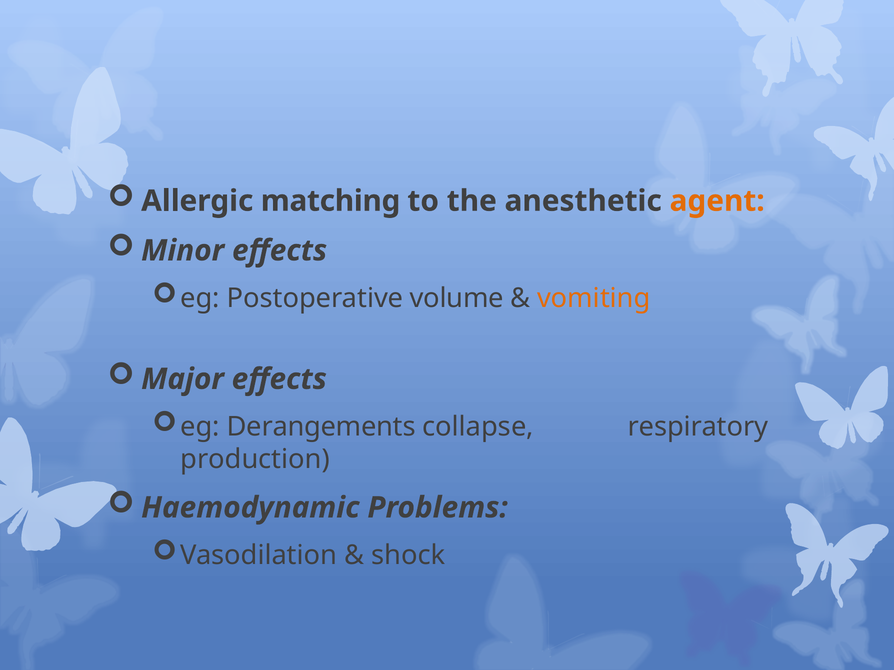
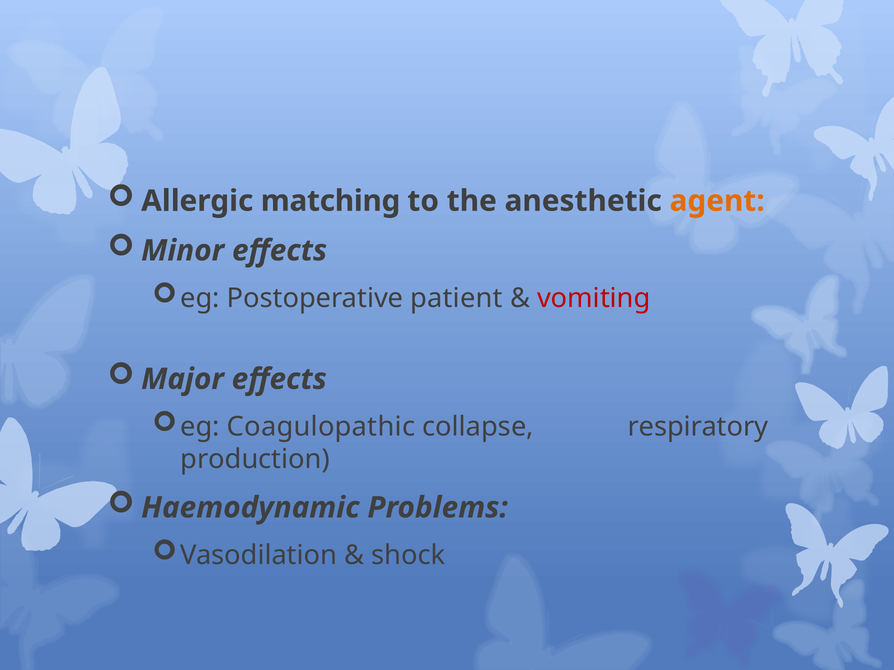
volume: volume -> patient (457, 298)
vomiting colour: orange -> red (594, 298)
Derangements: Derangements -> Coagulopathic (321, 427)
